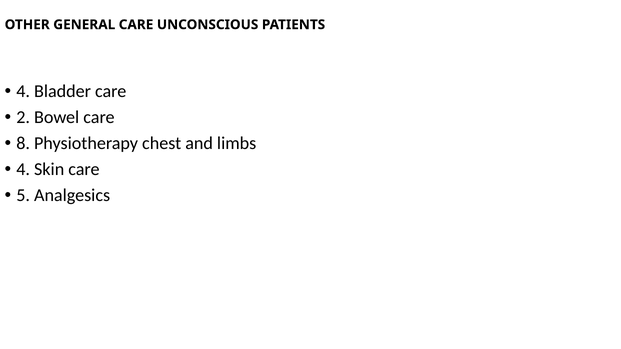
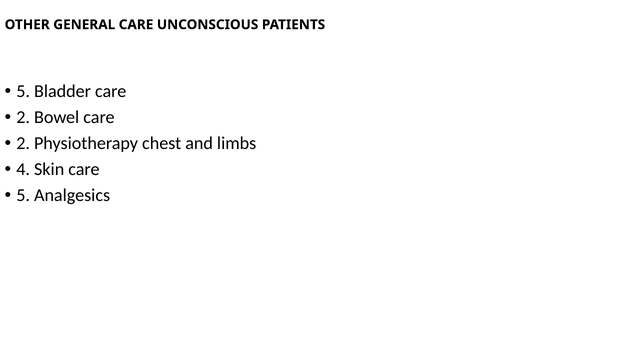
4: 4 -> 5 (23, 91)
8: 8 -> 2 (23, 143)
